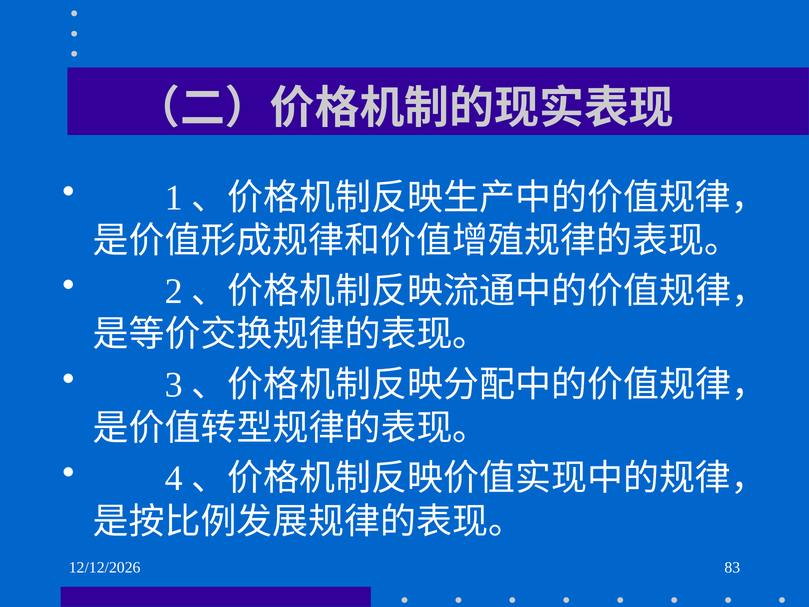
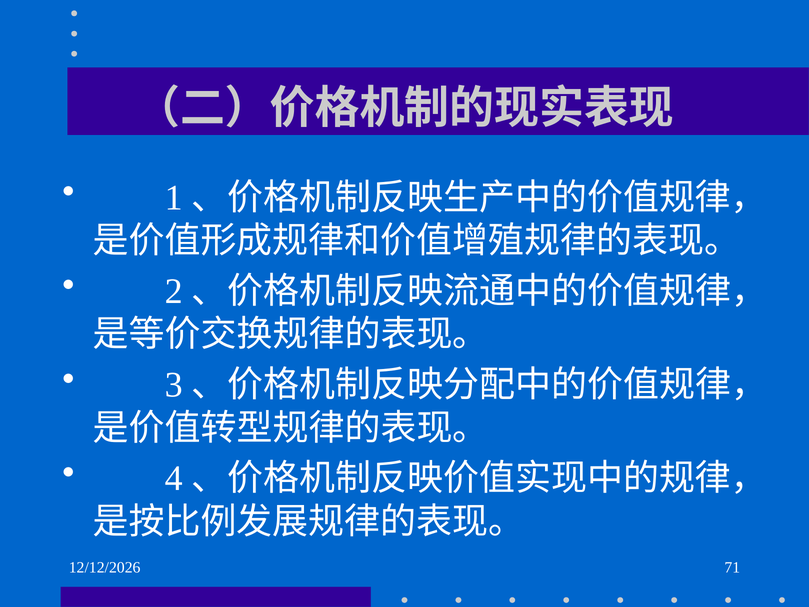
83: 83 -> 71 (732, 567)
